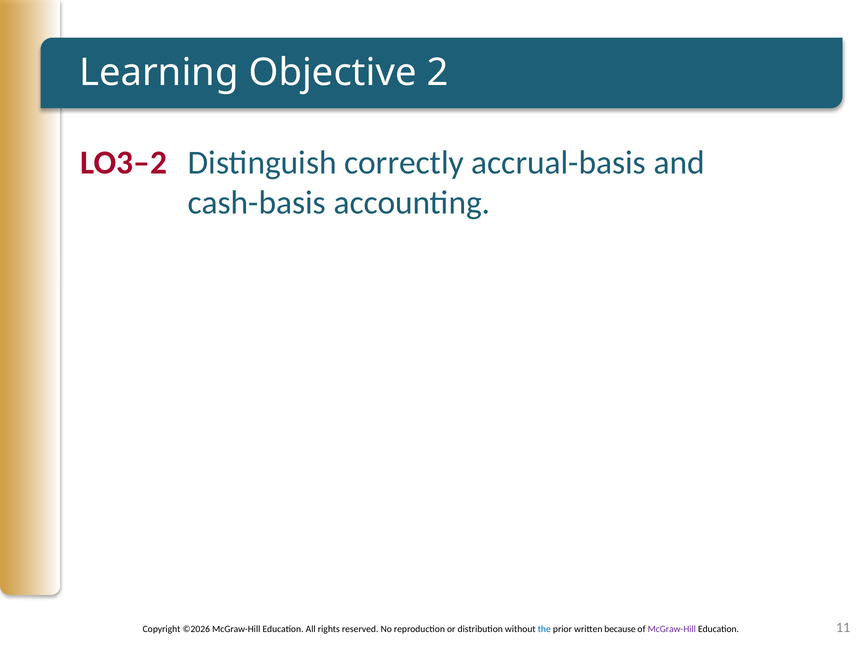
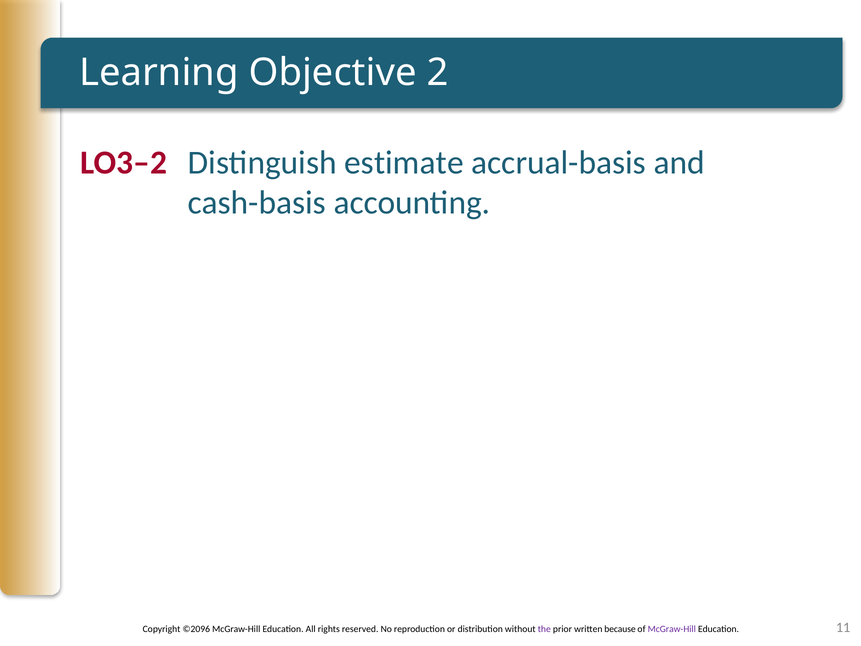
correctly: correctly -> estimate (404, 163)
©2026: ©2026 -> ©2096 (196, 629)
the colour: blue -> purple (544, 629)
